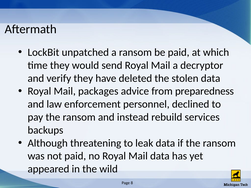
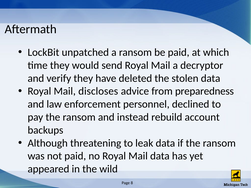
packages: packages -> discloses (98, 91)
services: services -> account (202, 117)
